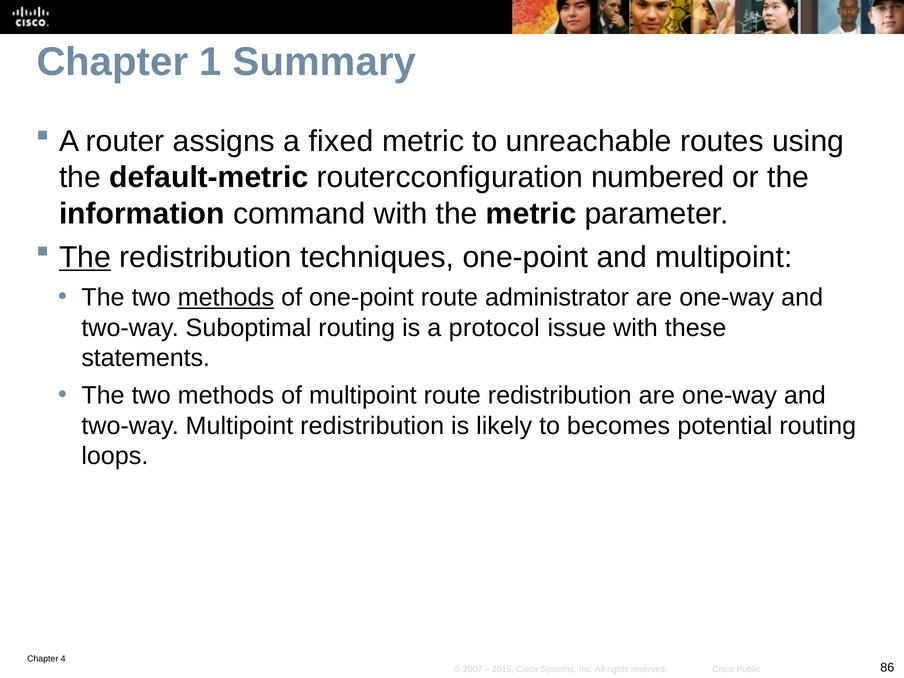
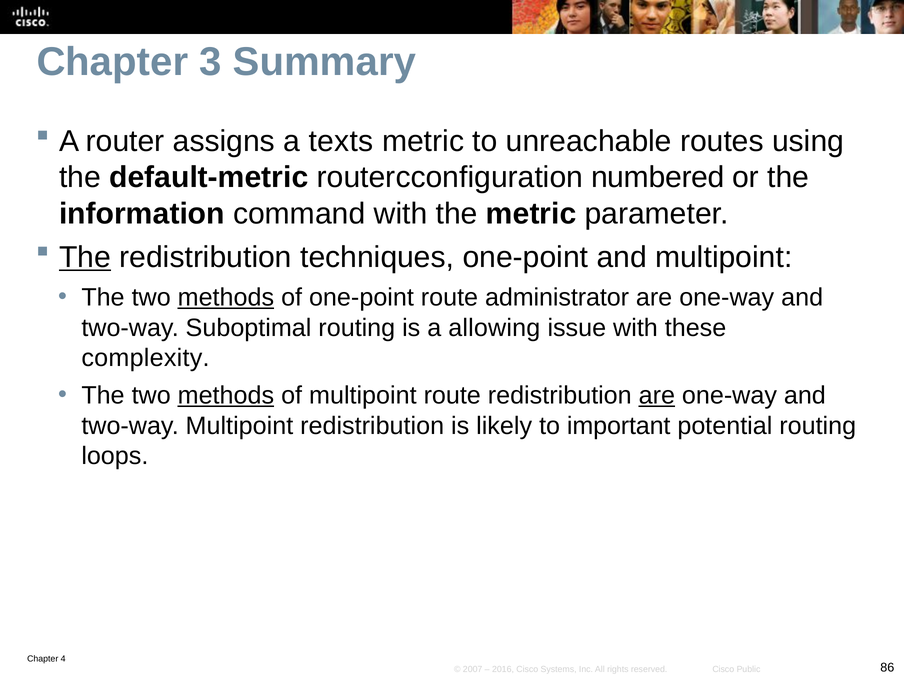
1: 1 -> 3 (211, 62)
fixed: fixed -> texts (341, 141)
protocol: protocol -> allowing (494, 328)
statements: statements -> complexity (145, 358)
methods underline: none -> present (226, 396)
are underline: none -> present (657, 396)
becomes: becomes -> important (619, 426)
